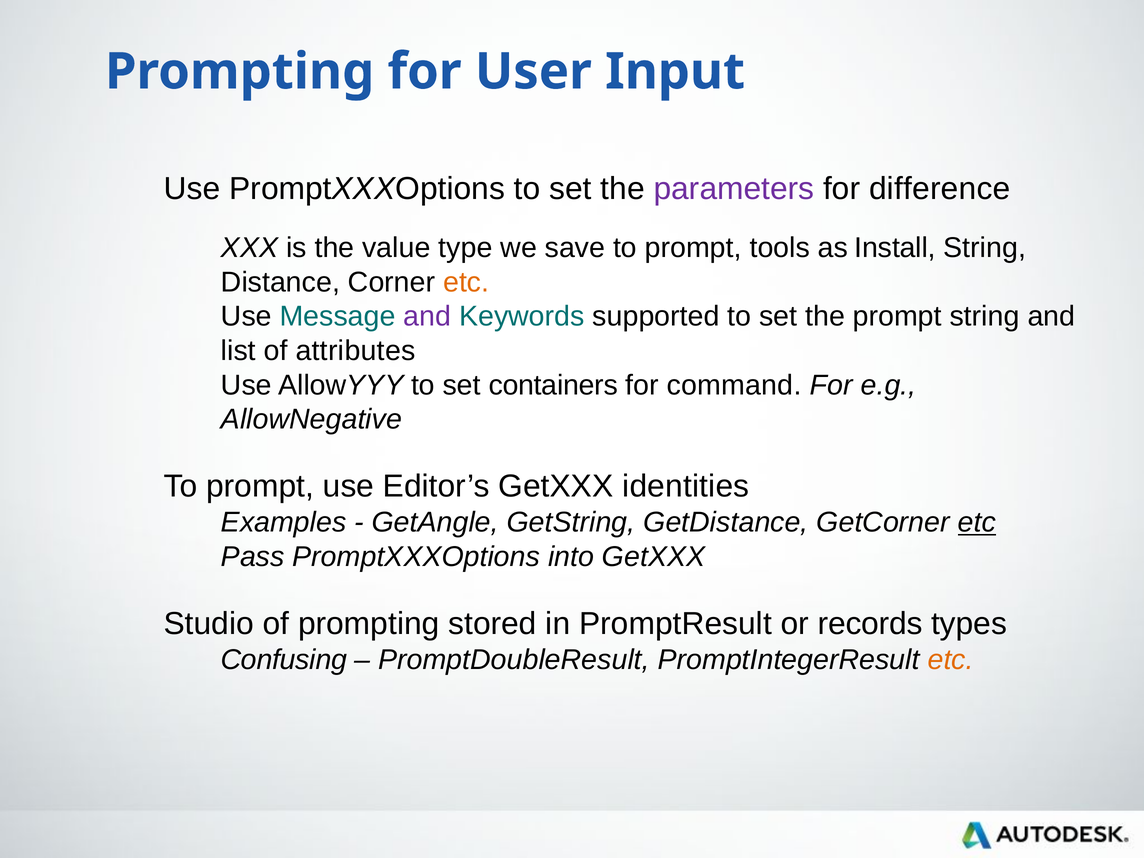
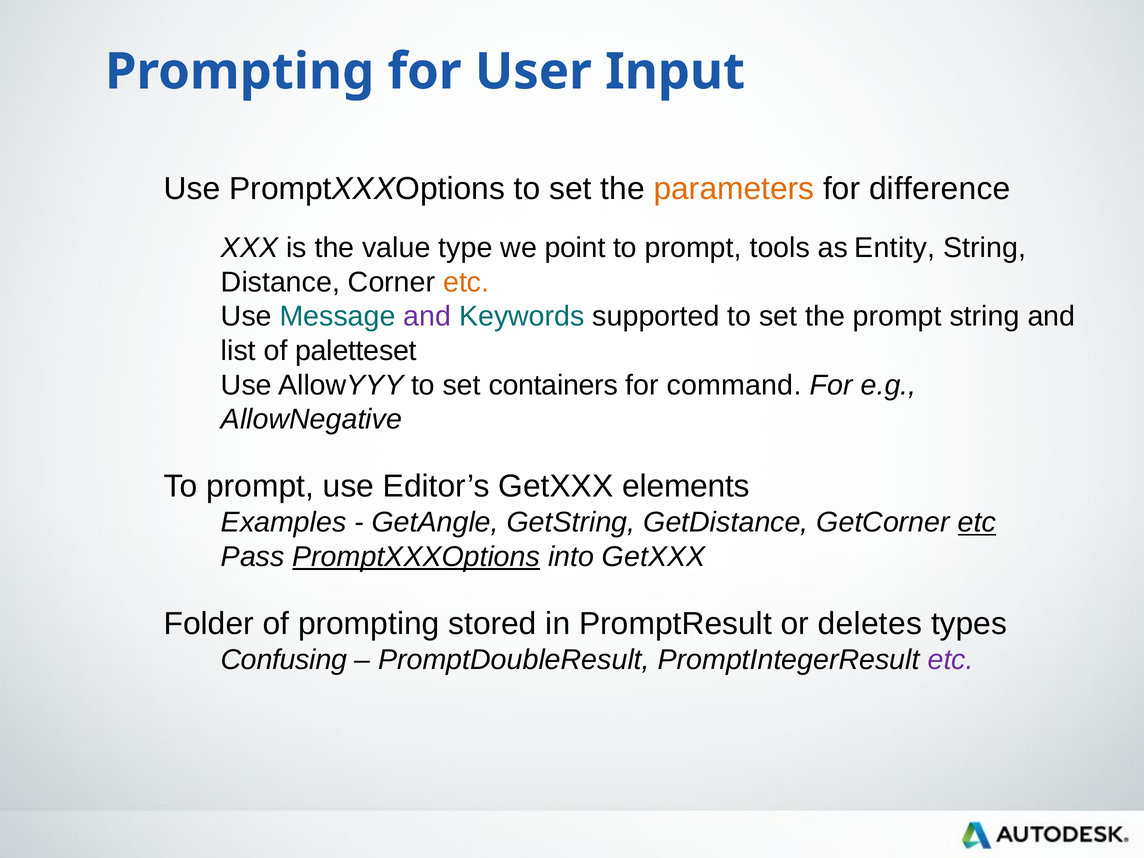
parameters colour: purple -> orange (734, 189)
save: save -> point (575, 248)
Install: Install -> Entity (895, 248)
attributes: attributes -> paletteset (356, 351)
identities: identities -> elements (686, 486)
PromptXXXOptions underline: none -> present (416, 557)
Studio: Studio -> Folder (209, 624)
records: records -> deletes (870, 624)
etc colour: orange -> purple (951, 660)
